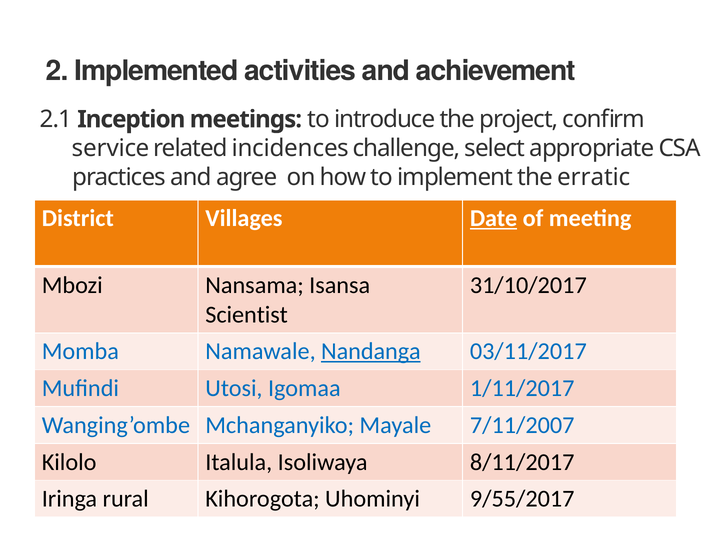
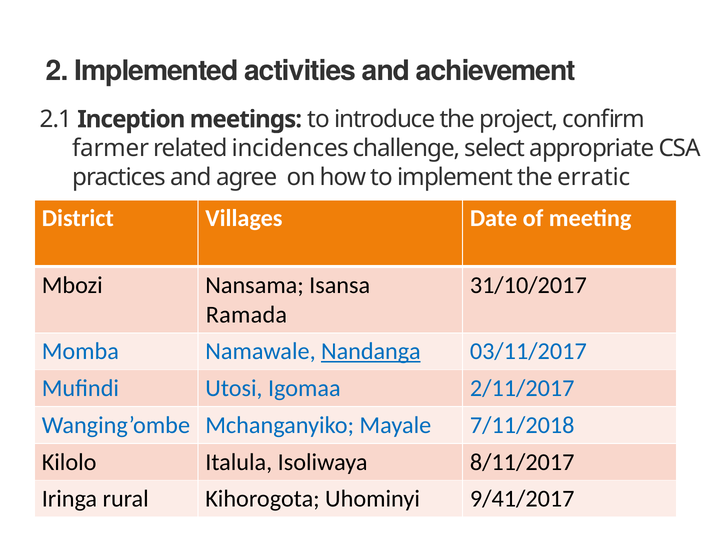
service: service -> farmer (111, 148)
Date underline: present -> none (494, 219)
Scientist: Scientist -> Ramada (246, 315)
1/11/2017: 1/11/2017 -> 2/11/2017 (522, 389)
7/11/2007: 7/11/2007 -> 7/11/2018 (522, 425)
9/55/2017: 9/55/2017 -> 9/41/2017 (522, 499)
